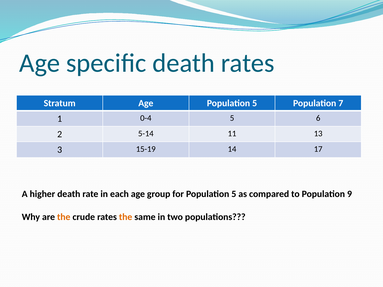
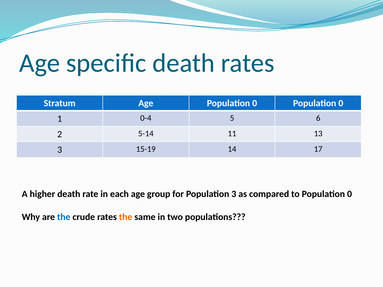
Age Population 5: 5 -> 0 (255, 103)
7: 7 -> 0 (341, 103)
for Population 5: 5 -> 3 (234, 194)
to Population 9: 9 -> 0 (350, 194)
the colour: orange -> blue (64, 217)
